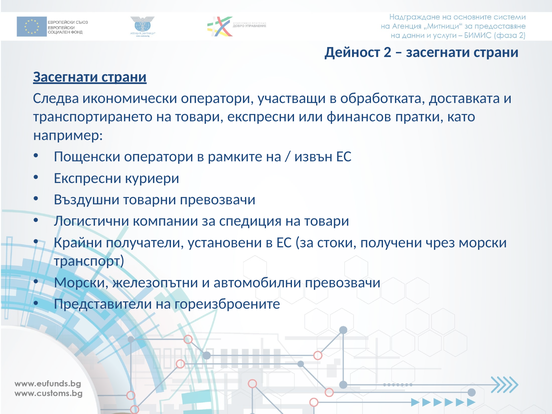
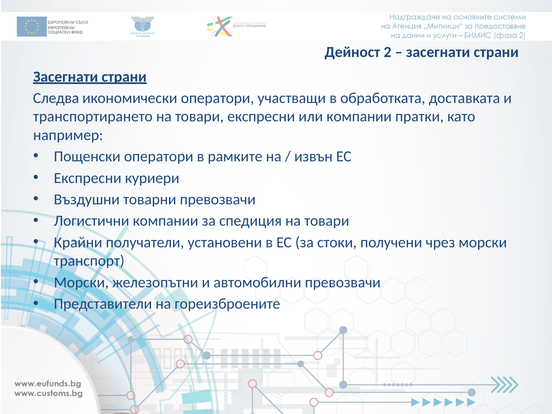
или финансов: финансов -> компании (359, 117)
